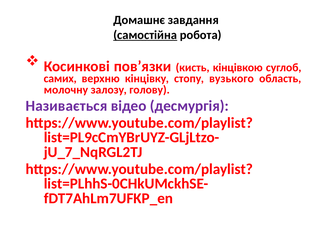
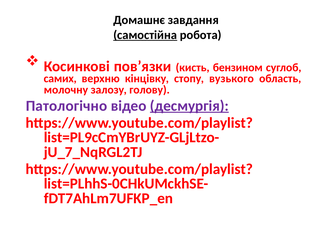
кінцівкою: кінцівкою -> бензином (238, 67)
Називається: Називається -> Патологічно (67, 106)
десмургія underline: none -> present (189, 106)
